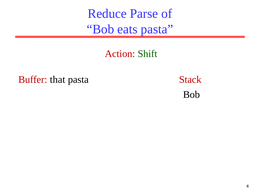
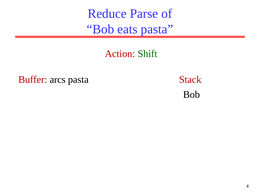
that: that -> arcs (58, 80)
